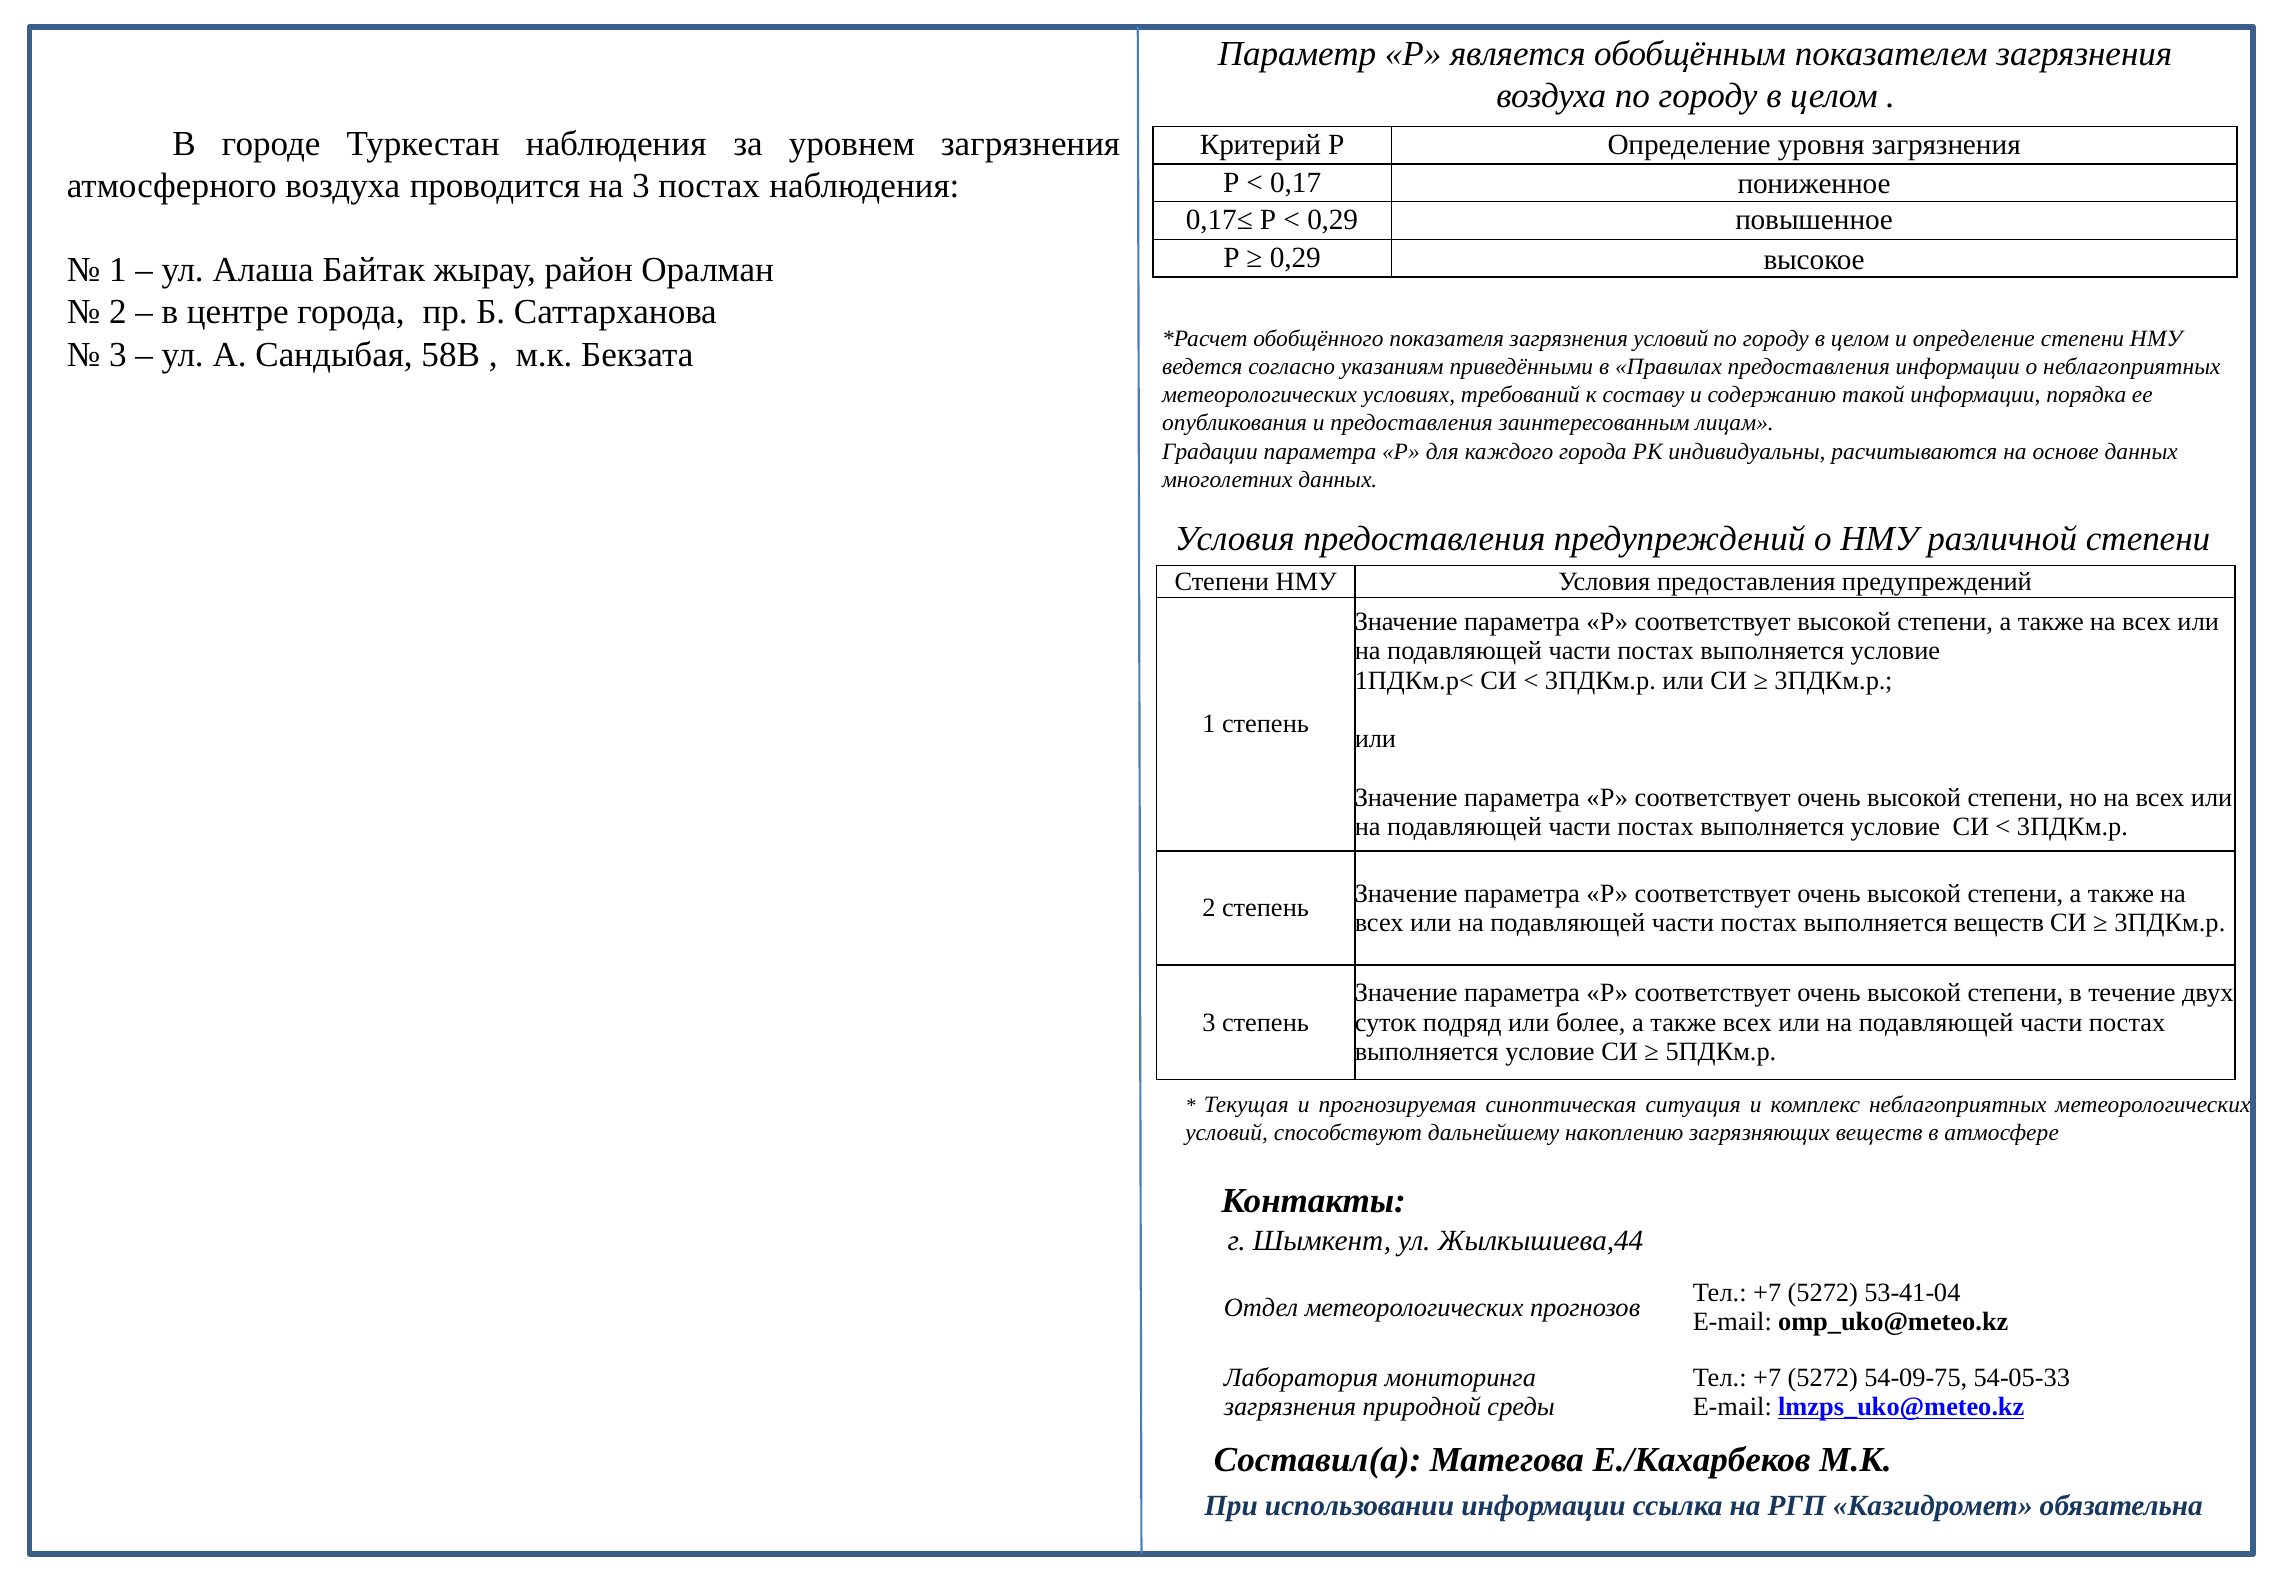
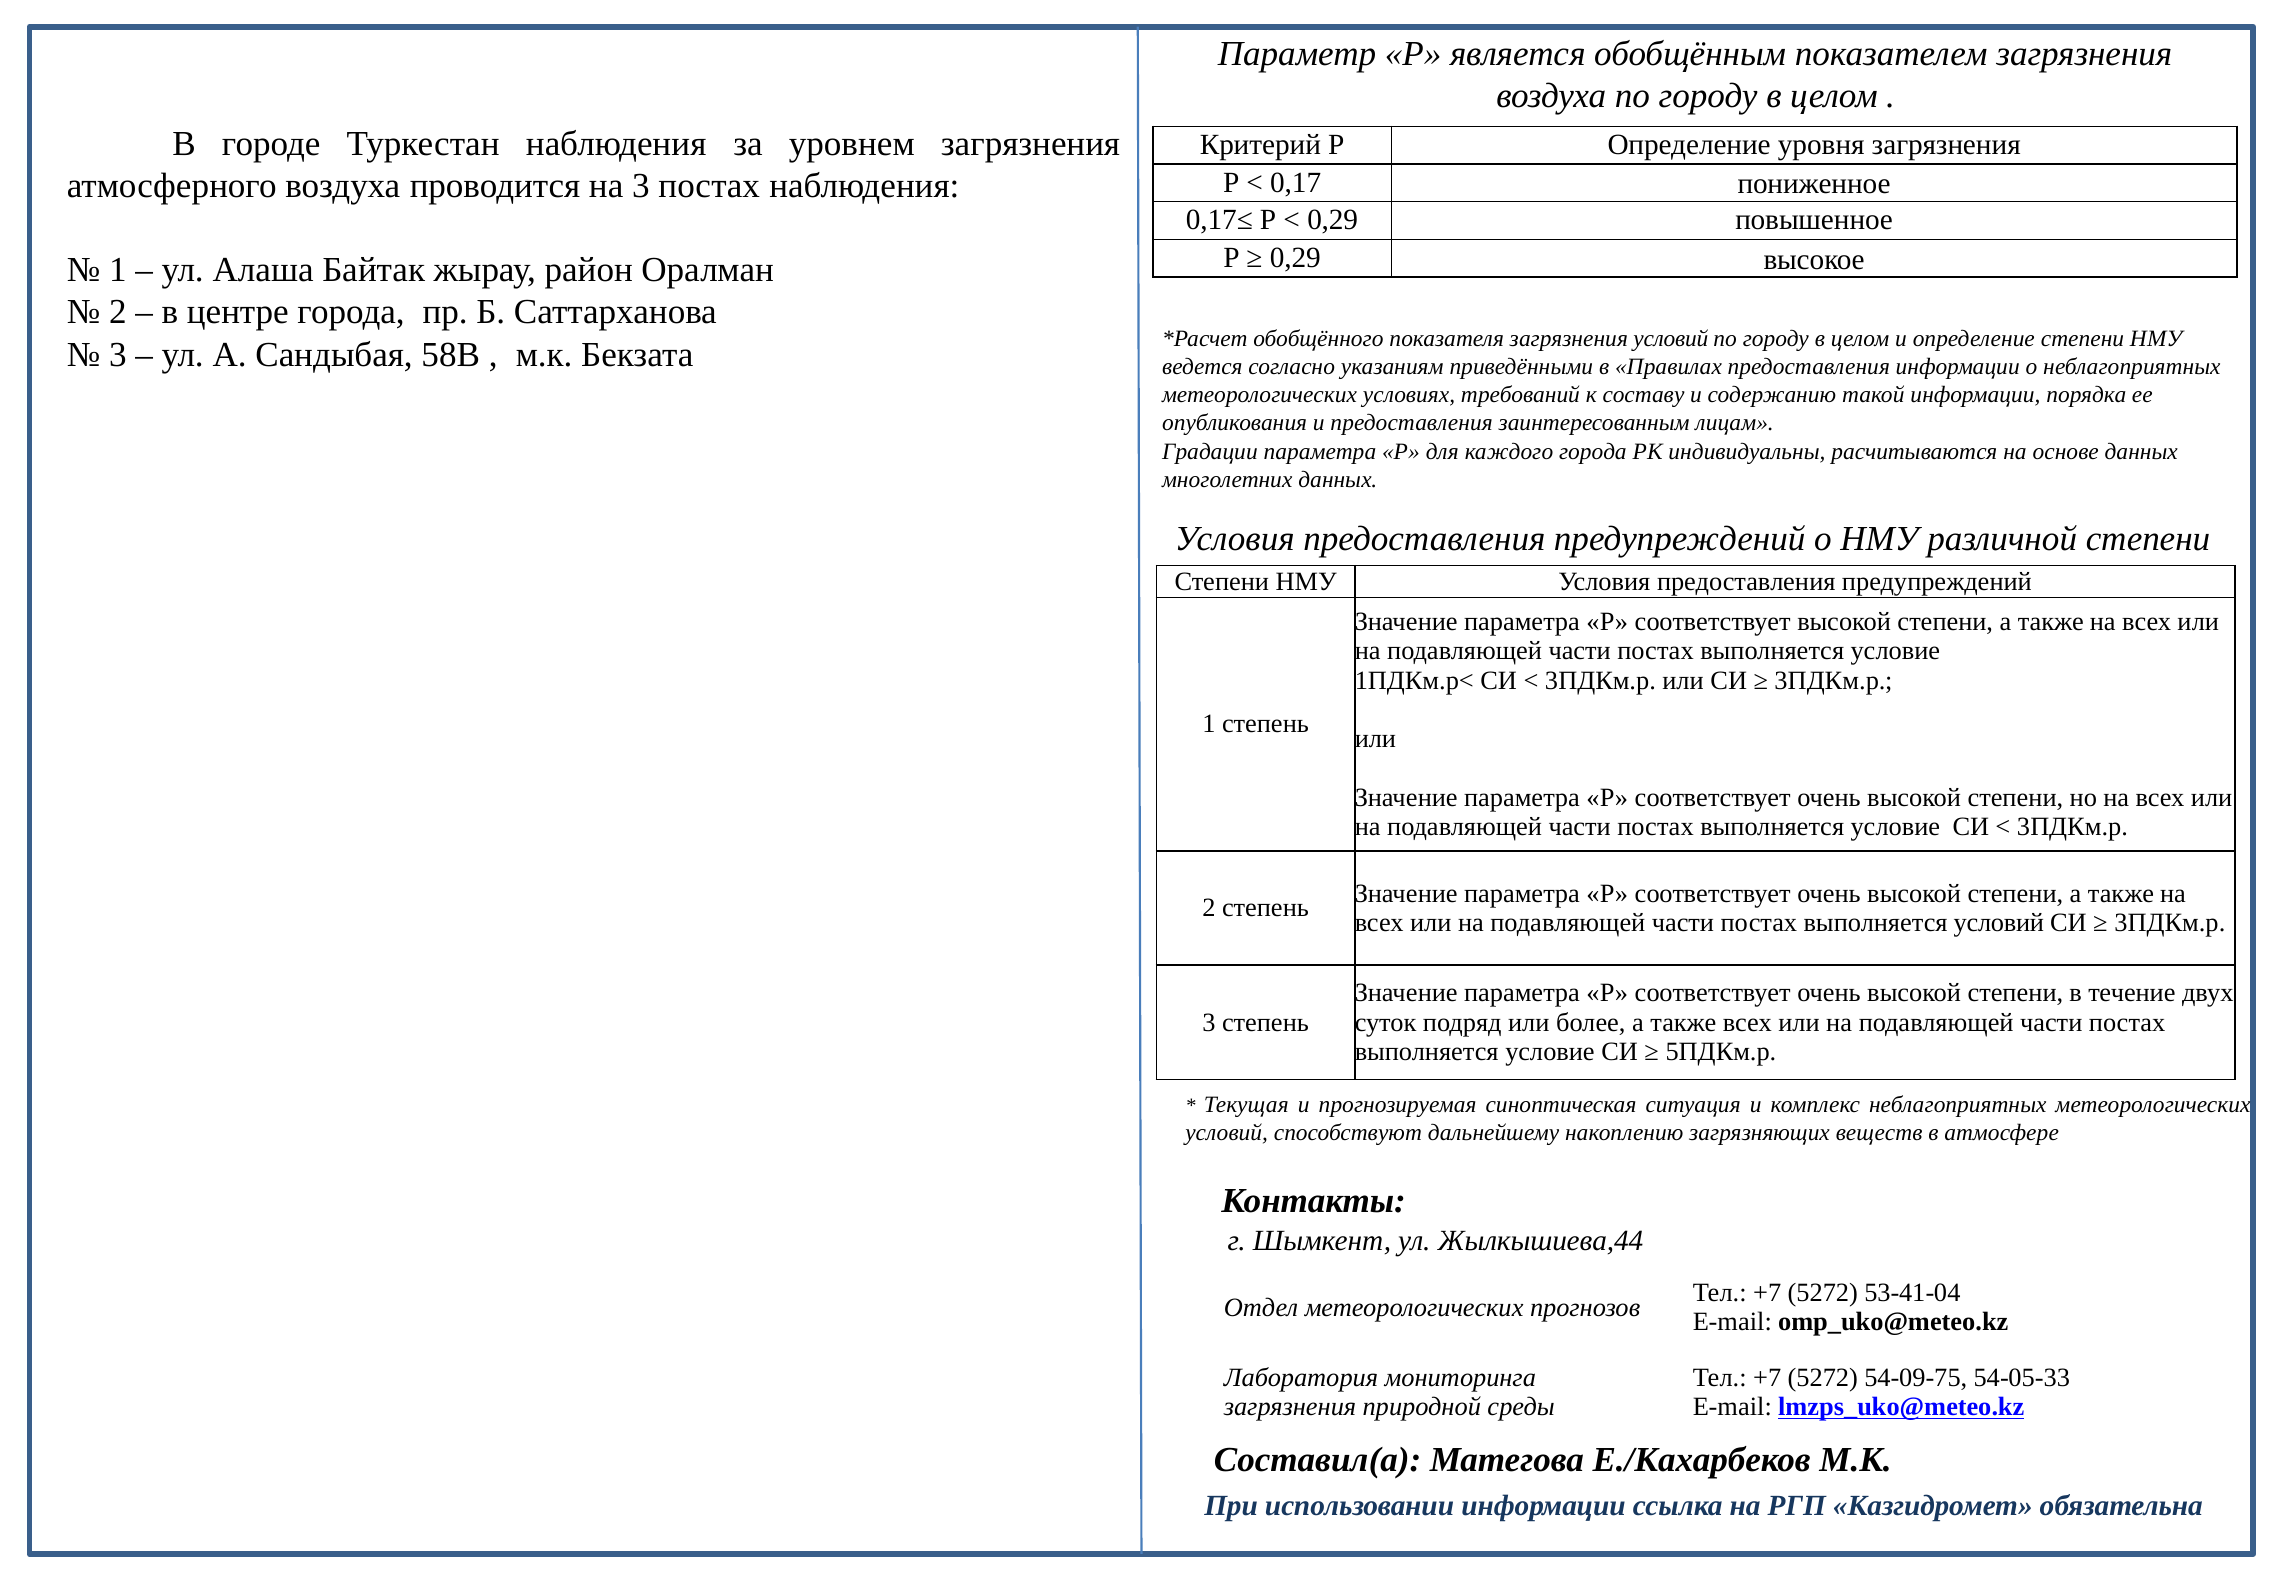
выполняется веществ: веществ -> условий (1999, 923)
